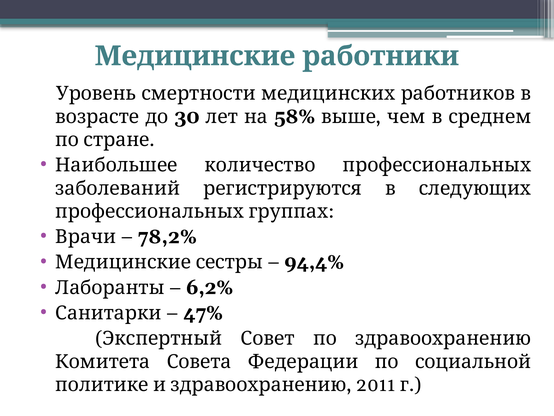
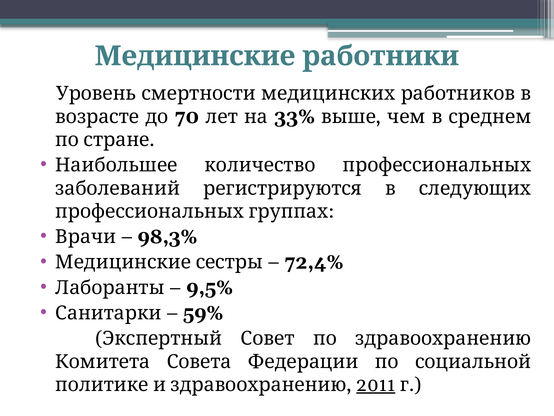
30: 30 -> 70 (187, 117)
58%: 58% -> 33% (295, 117)
78,2%: 78,2% -> 98,3% (167, 237)
94,4%: 94,4% -> 72,4% (314, 262)
6,2%: 6,2% -> 9,5% (210, 287)
47%: 47% -> 59% (203, 313)
2011 underline: none -> present (376, 384)
